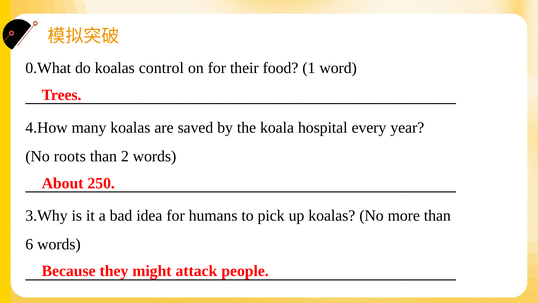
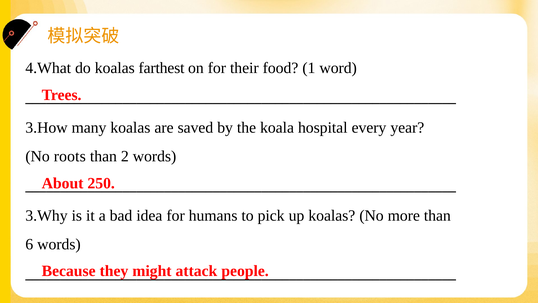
0.What: 0.What -> 4.What (48, 68)
control: control -> farthest (162, 68)
4.How: 4.How -> 3.How (47, 128)
